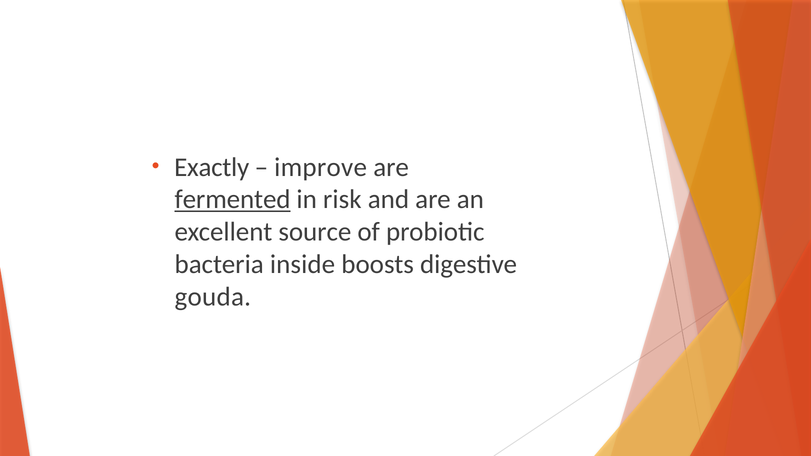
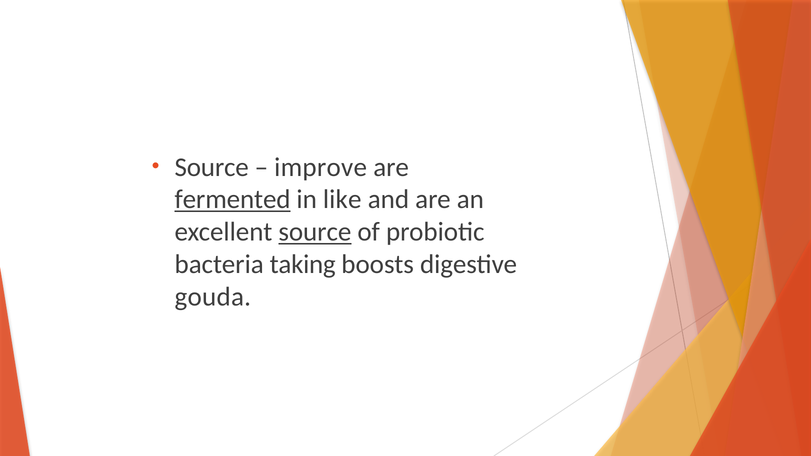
Exactly: Exactly -> Source (212, 167)
risk: risk -> like (342, 200)
source underline: none -> present (315, 232)
inside: inside -> taking (303, 265)
